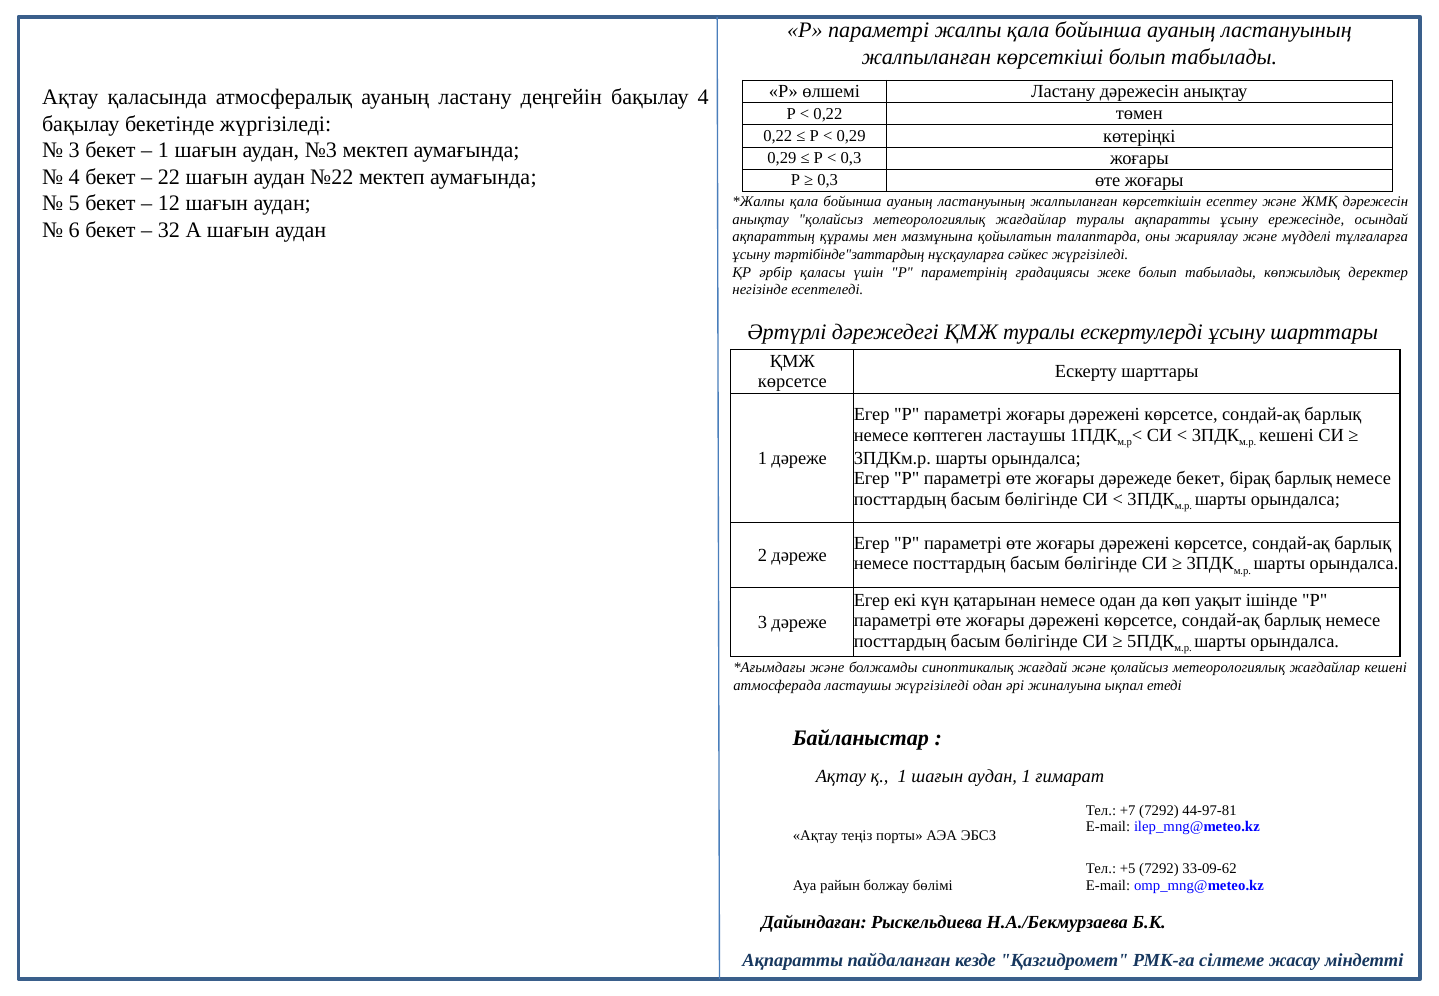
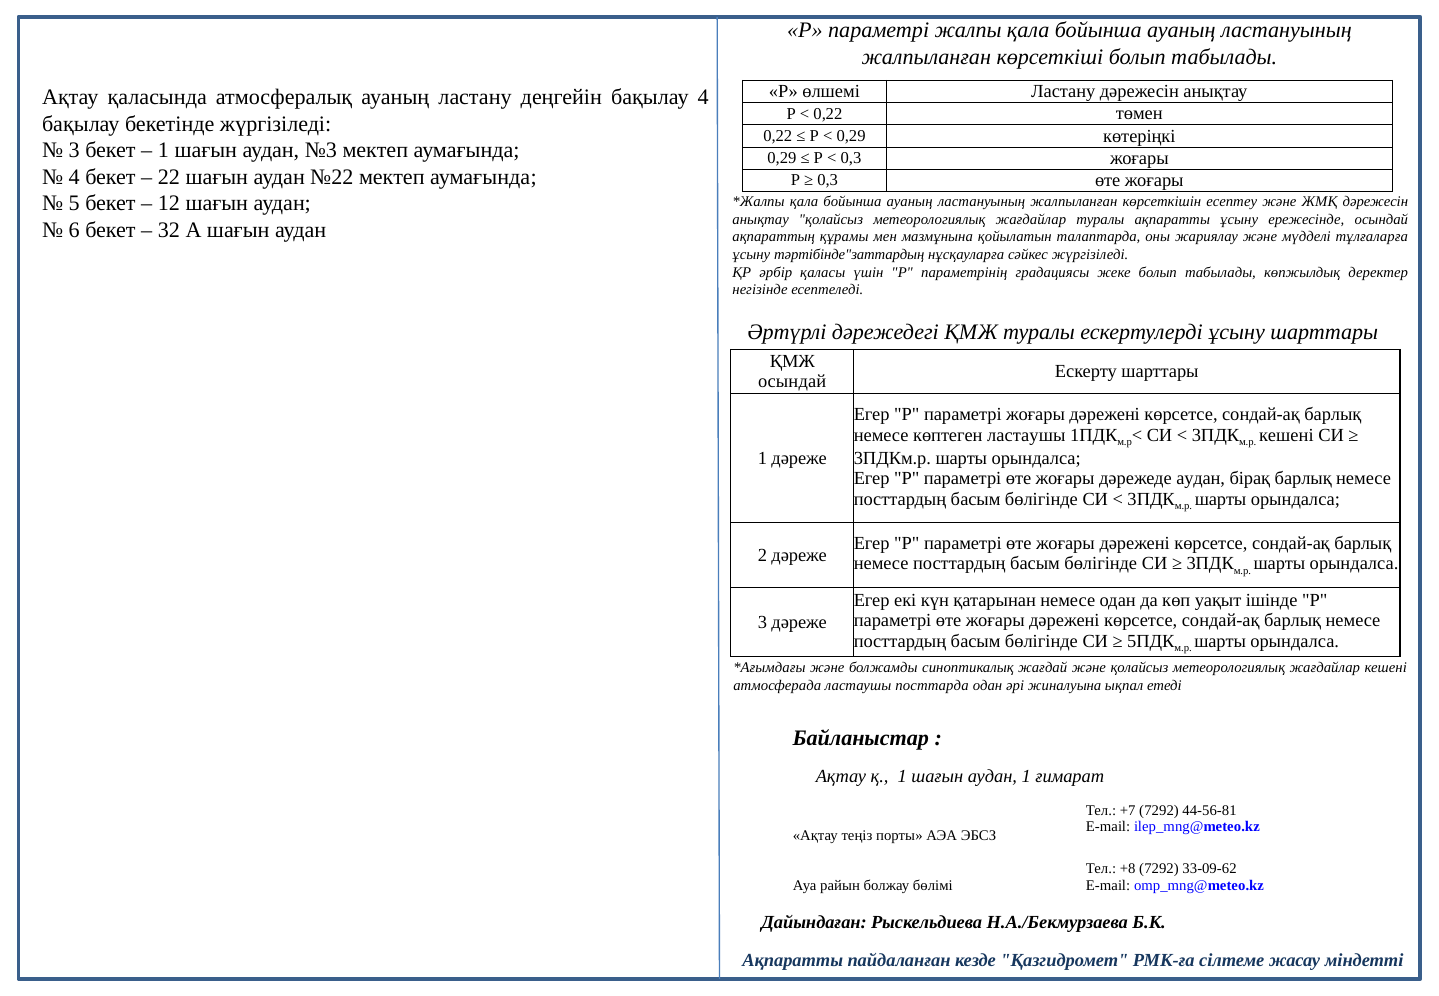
көрсетсе: көрсетсе -> осындай (792, 382)
дәрежеде бекет: бекет -> аудан (1201, 479)
ластаушы жүргізіледі: жүргізіледі -> посттарда (932, 685)
44-97-81: 44-97-81 -> 44-56-81 (1210, 811)
+5: +5 -> +8 (1128, 869)
